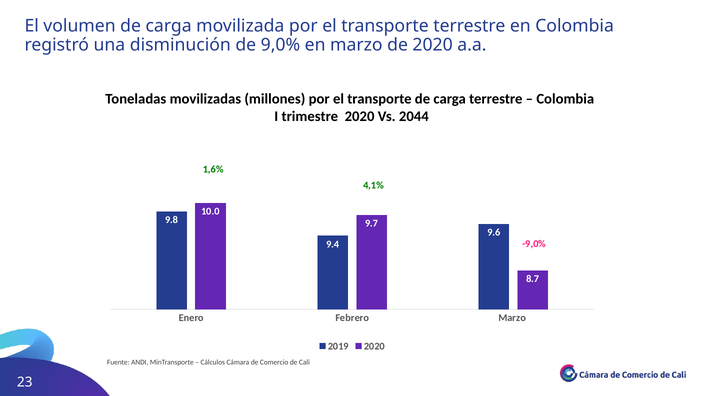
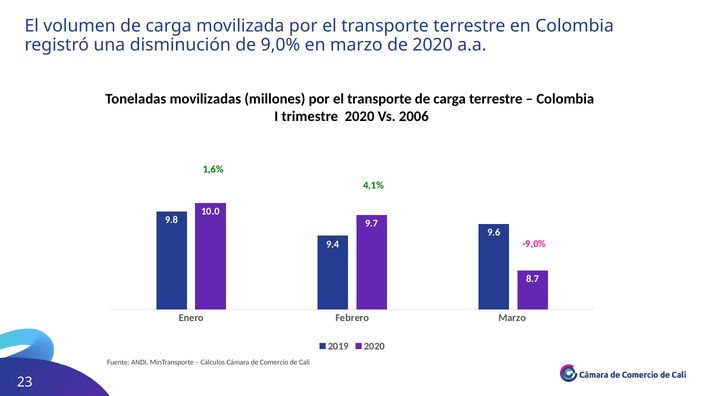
2044: 2044 -> 2006 (414, 116)
